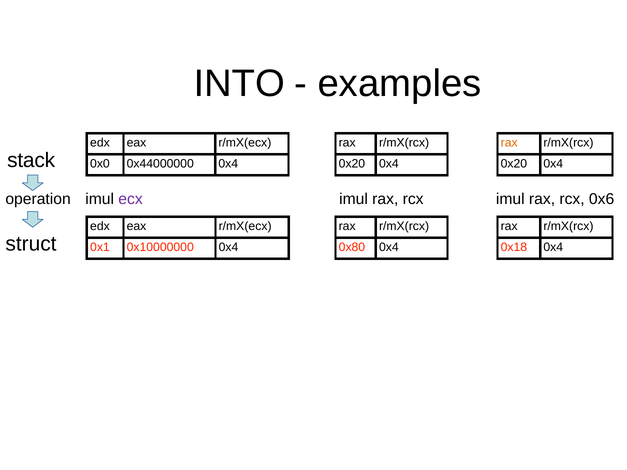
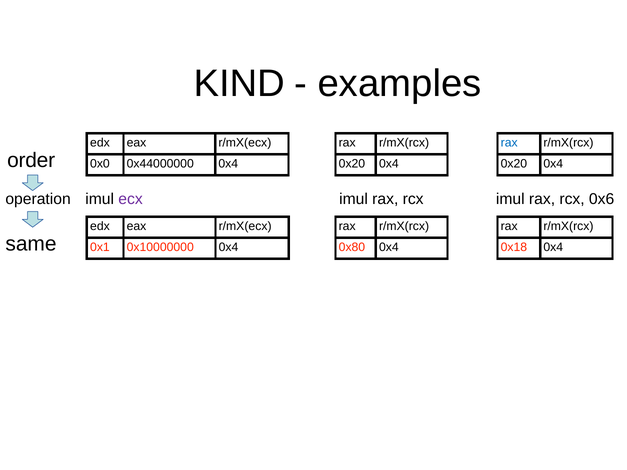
INTO: INTO -> KIND (239, 84)
rax colour: orange -> blue (509, 143)
stack: stack -> order (31, 161)
struct: struct -> same (31, 244)
